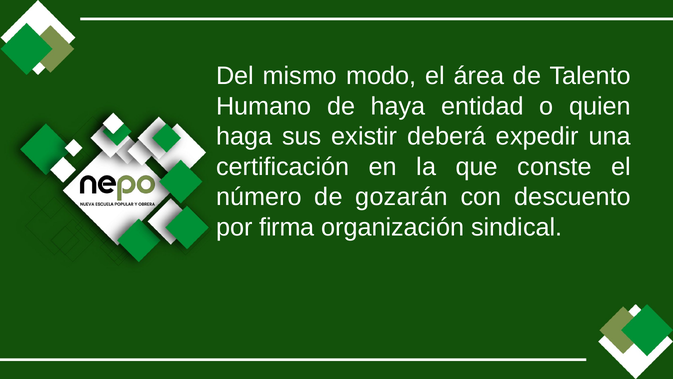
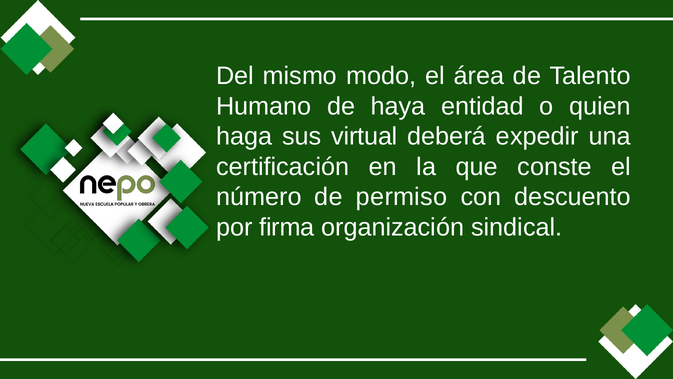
existir: existir -> virtual (364, 136)
gozarán: gozarán -> permiso (402, 197)
